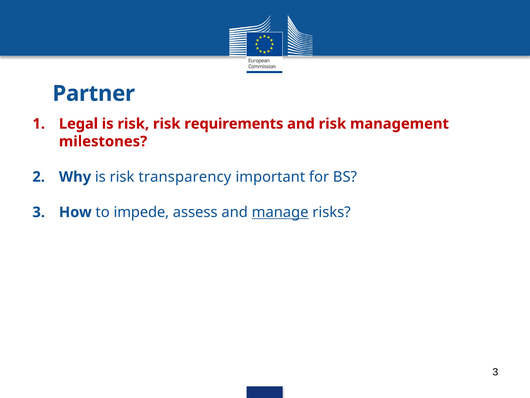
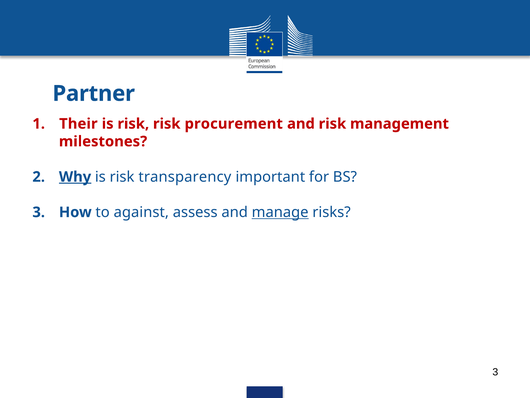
Legal: Legal -> Their (78, 124)
requirements: requirements -> procurement (234, 124)
Why underline: none -> present (75, 177)
impede: impede -> against (141, 212)
